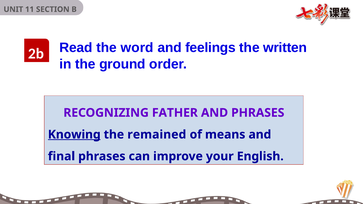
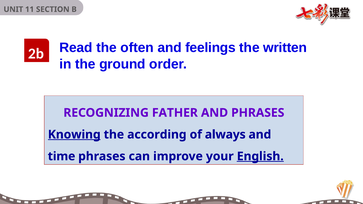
word: word -> often (137, 48)
remained: remained -> according (157, 135)
means: means -> always (225, 135)
final: final -> time (62, 156)
English underline: none -> present (260, 156)
